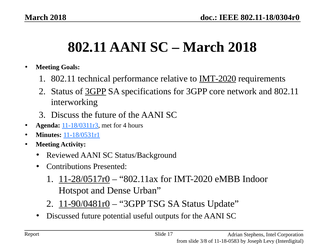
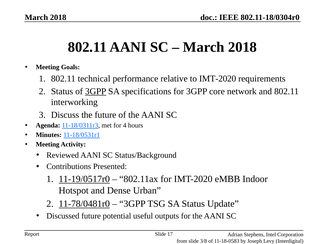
IMT-2020 underline: present -> none (218, 79)
11-28/0517r0: 11-28/0517r0 -> 11-19/0517r0 (84, 179)
11-90/0481r0: 11-90/0481r0 -> 11-78/0481r0 (84, 204)
